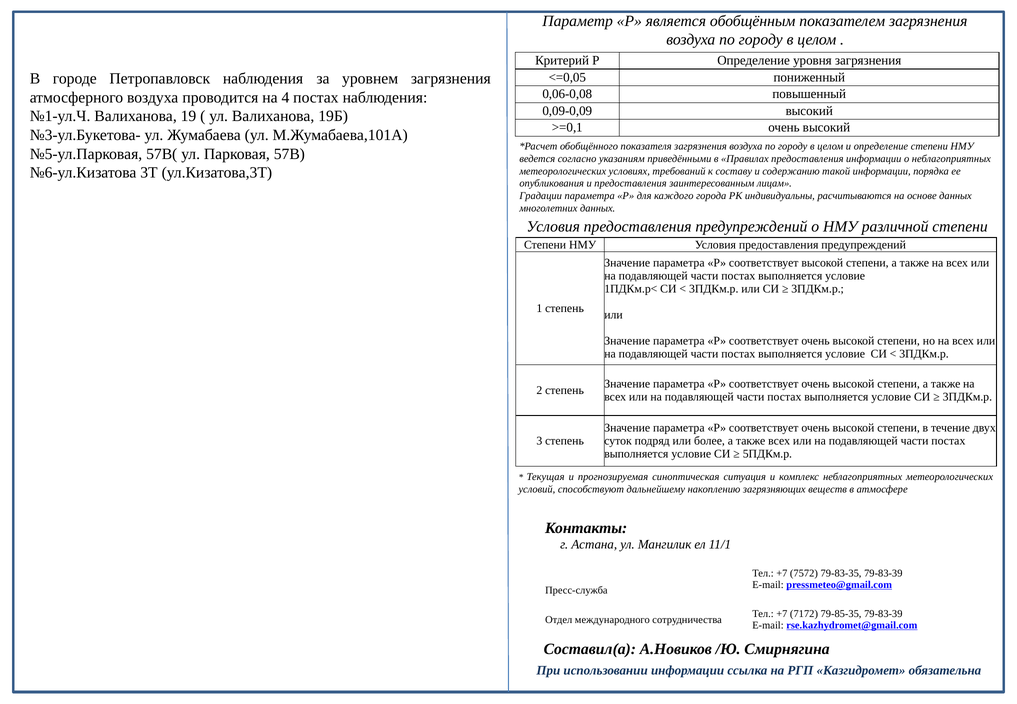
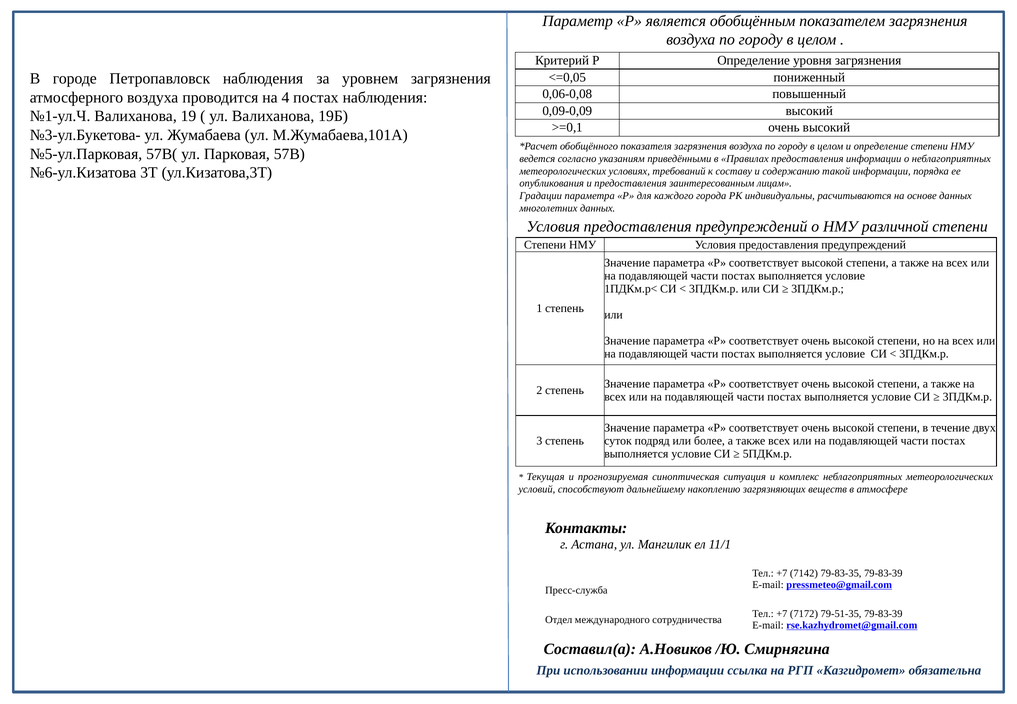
7572: 7572 -> 7142 (804, 573)
79-85-35: 79-85-35 -> 79-51-35 (841, 614)
